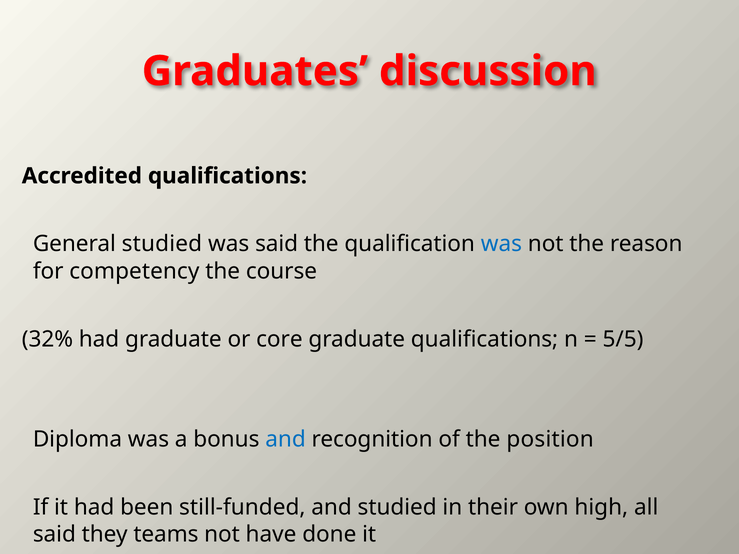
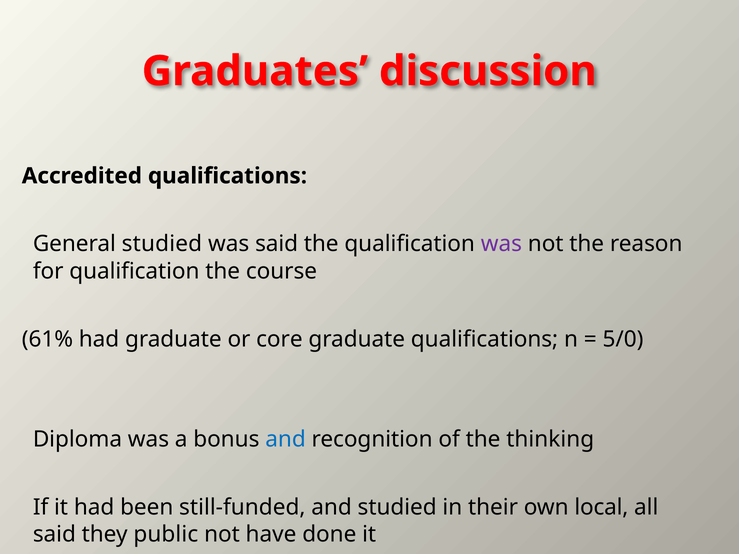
was colour: blue -> purple (501, 244)
for competency: competency -> qualification (134, 271)
32%: 32% -> 61% (47, 339)
5/5: 5/5 -> 5/0 (623, 339)
position: position -> thinking (550, 439)
high: high -> local (601, 508)
teams: teams -> public (166, 535)
